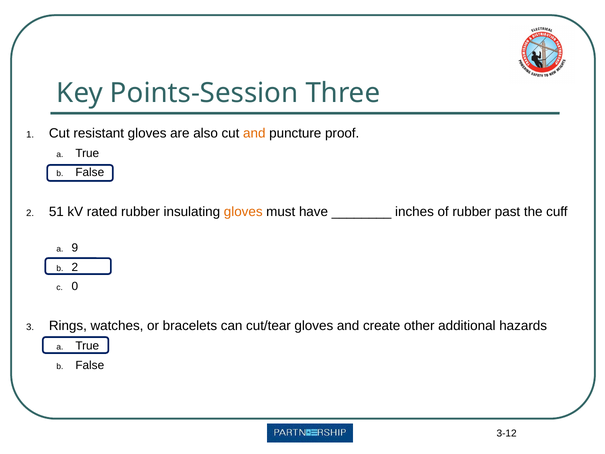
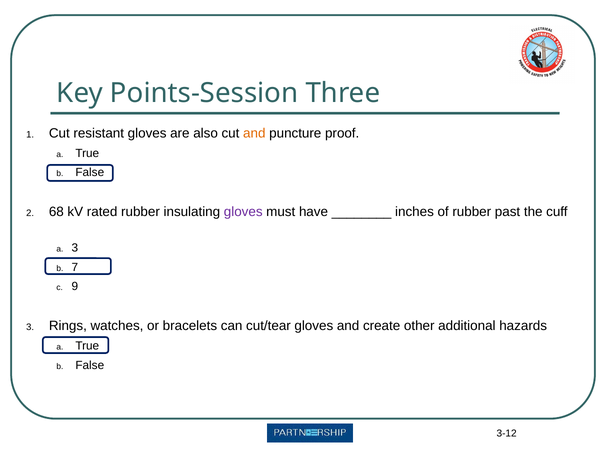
51: 51 -> 68 (56, 212)
gloves colour: orange -> purple (243, 212)
9: 9 -> 3 (75, 248)
2: 2 -> 7 (75, 267)
0: 0 -> 9 (75, 286)
